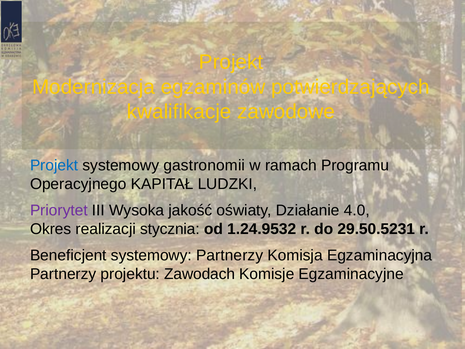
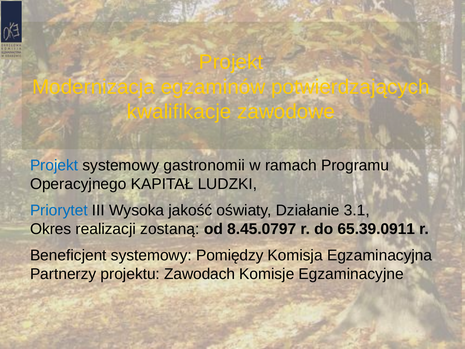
Priorytet colour: purple -> blue (59, 210)
4.0: 4.0 -> 3.1 (357, 210)
stycznia: stycznia -> zostaną (170, 229)
1.24.9532: 1.24.9532 -> 8.45.0797 (262, 229)
29.50.5231: 29.50.5231 -> 65.39.0911 (376, 229)
systemowy Partnerzy: Partnerzy -> Pomiędzy (230, 255)
